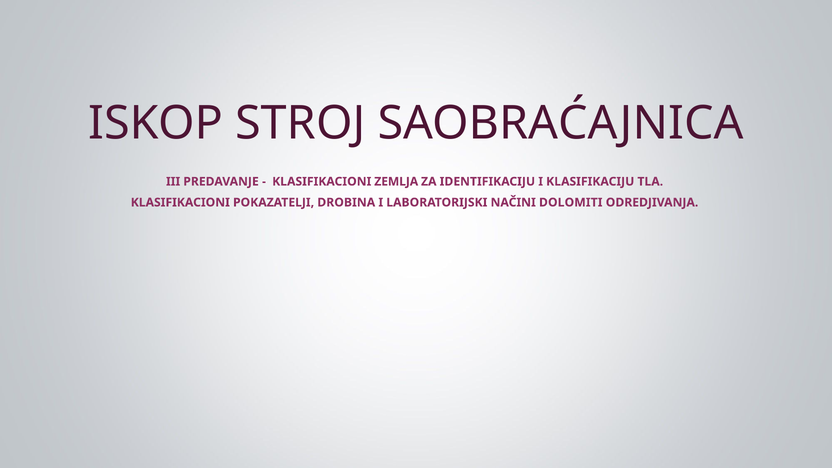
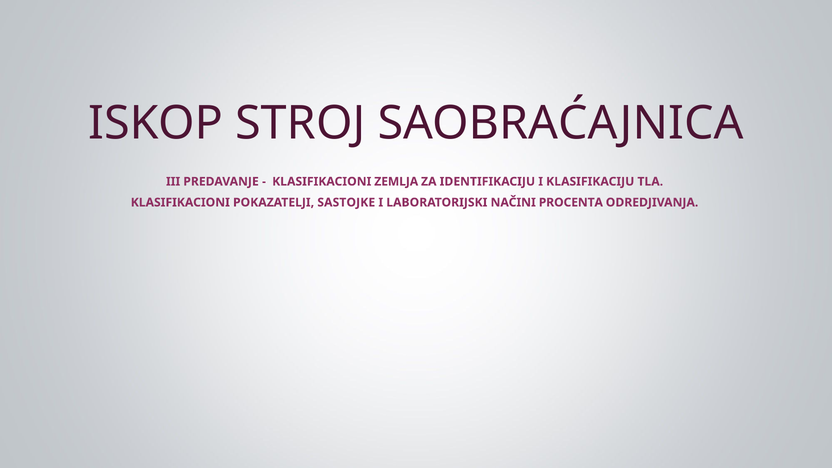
DROBINA: DROBINA -> SASTOJKE (346, 202)
DOLOMITI: DOLOMITI -> PROCENTA (571, 202)
